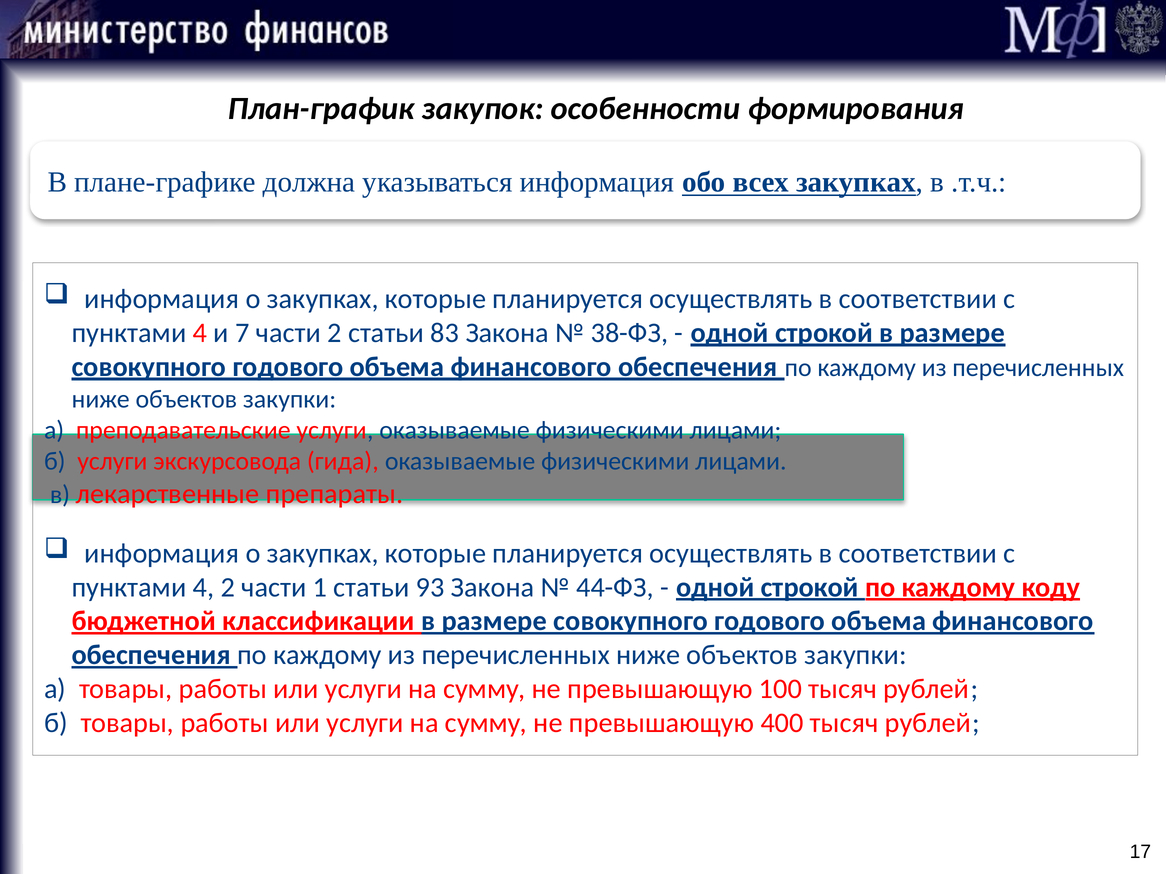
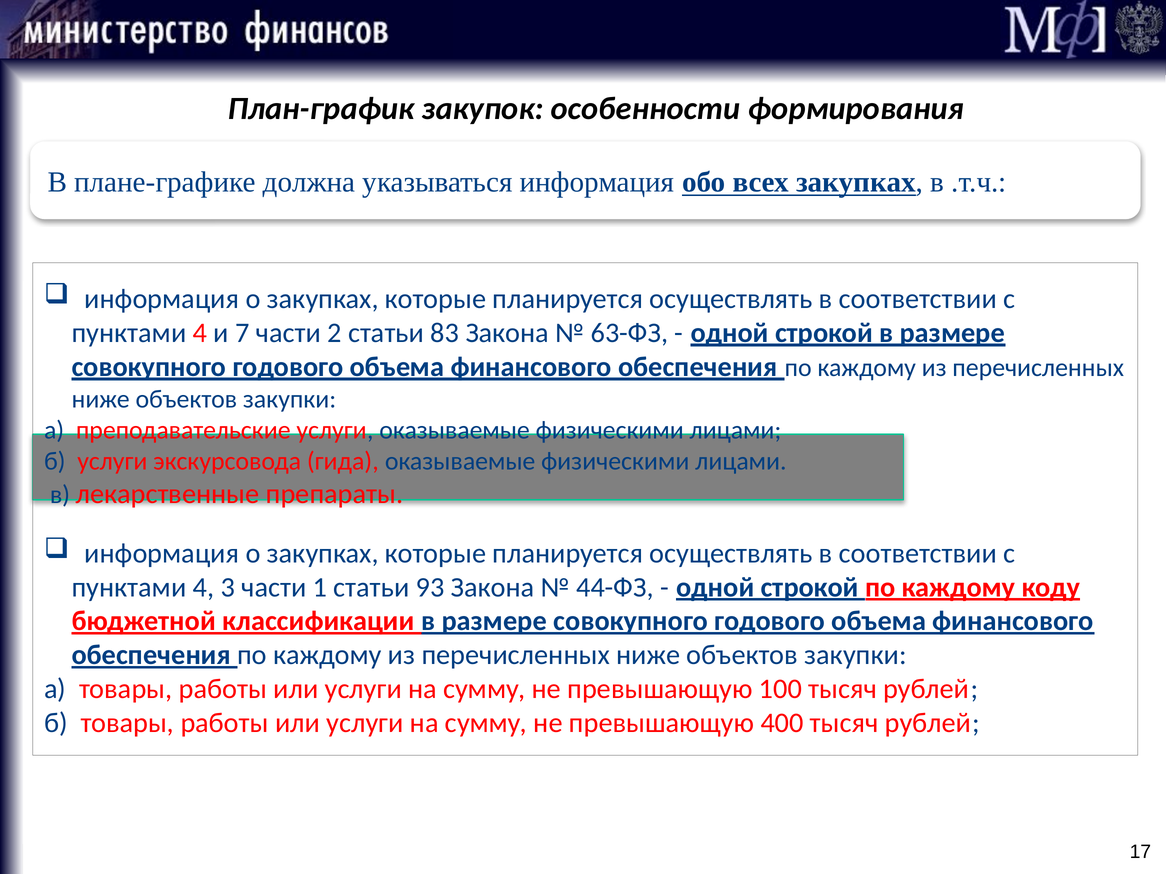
38-ФЗ: 38-ФЗ -> 63-ФЗ (629, 333)
4 2: 2 -> 3 (228, 588)
